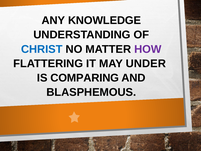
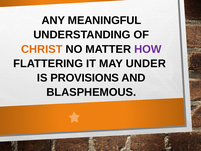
KNOWLEDGE: KNOWLEDGE -> MEANINGFUL (105, 20)
CHRIST colour: blue -> orange (42, 49)
COMPARING: COMPARING -> PROVISIONS (85, 78)
